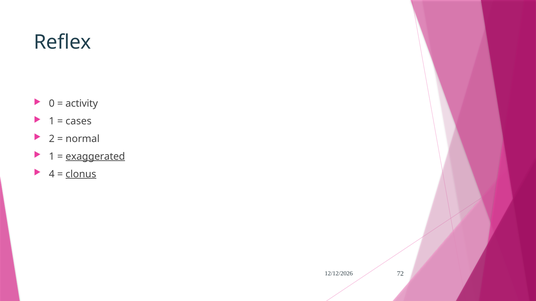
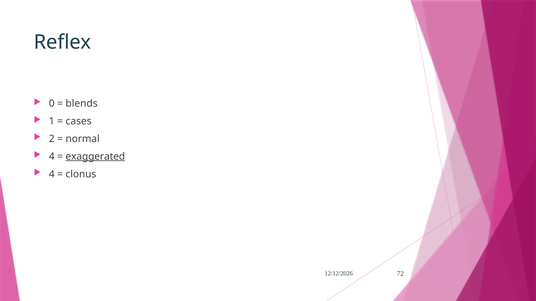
activity: activity -> blends (82, 104)
1: 1 -> 4 (52, 157)
clonus underline: present -> none (81, 174)
